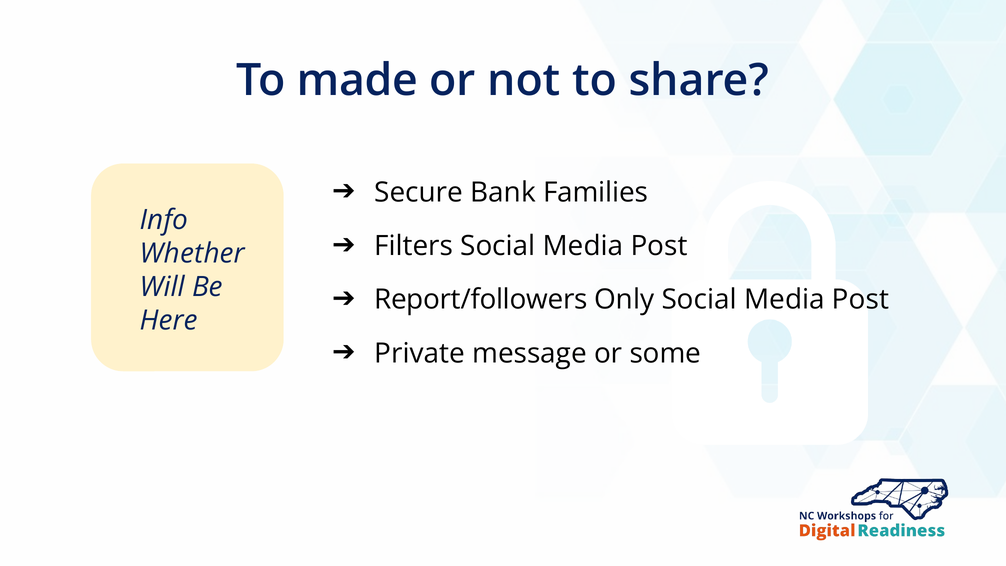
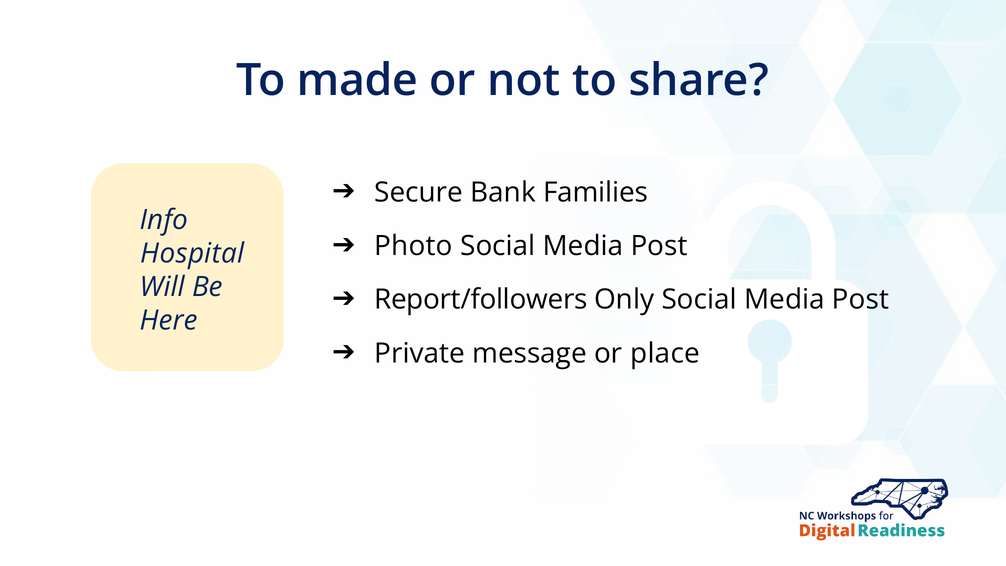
Filters: Filters -> Photo (414, 246)
Whether: Whether -> Hospital (192, 254)
some: some -> place (665, 353)
